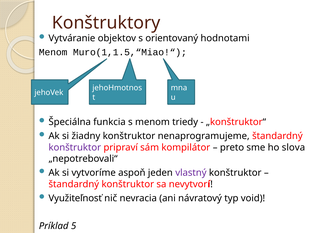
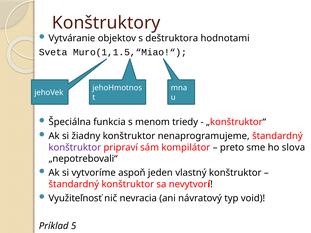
orientovaný: orientovaný -> deštruktora (172, 38)
Menom: Menom -> Sveta (53, 52)
vlastný colour: purple -> black (191, 173)
